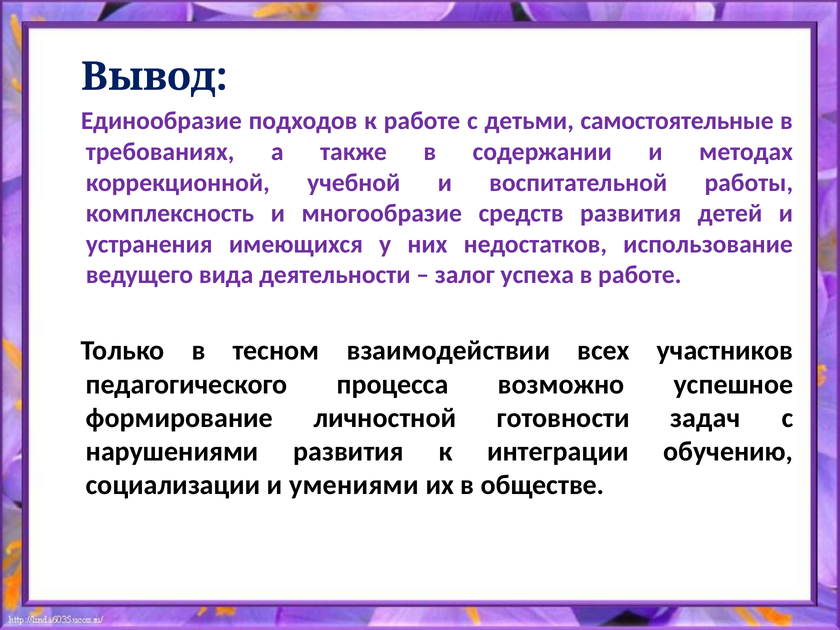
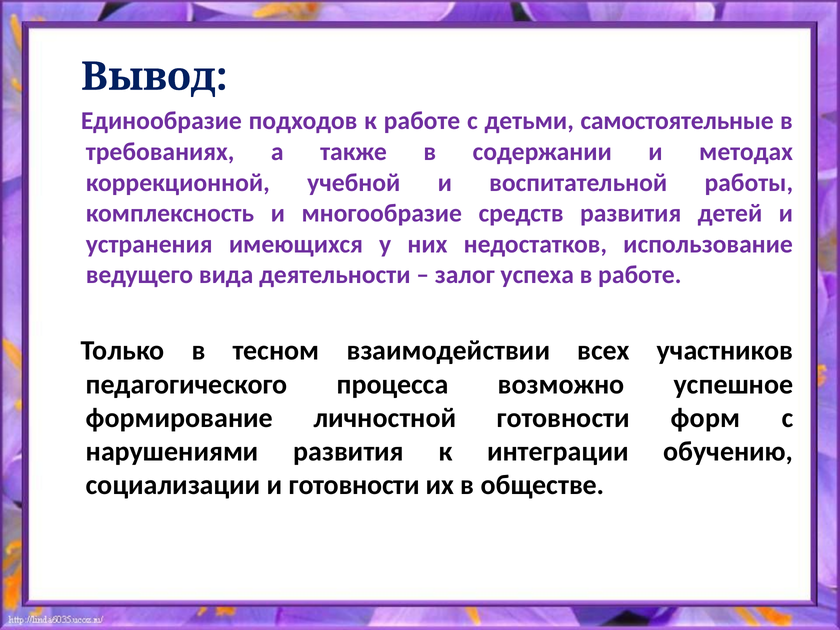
задач: задач -> форм (705, 418)
и умениями: умениями -> готовности (354, 485)
